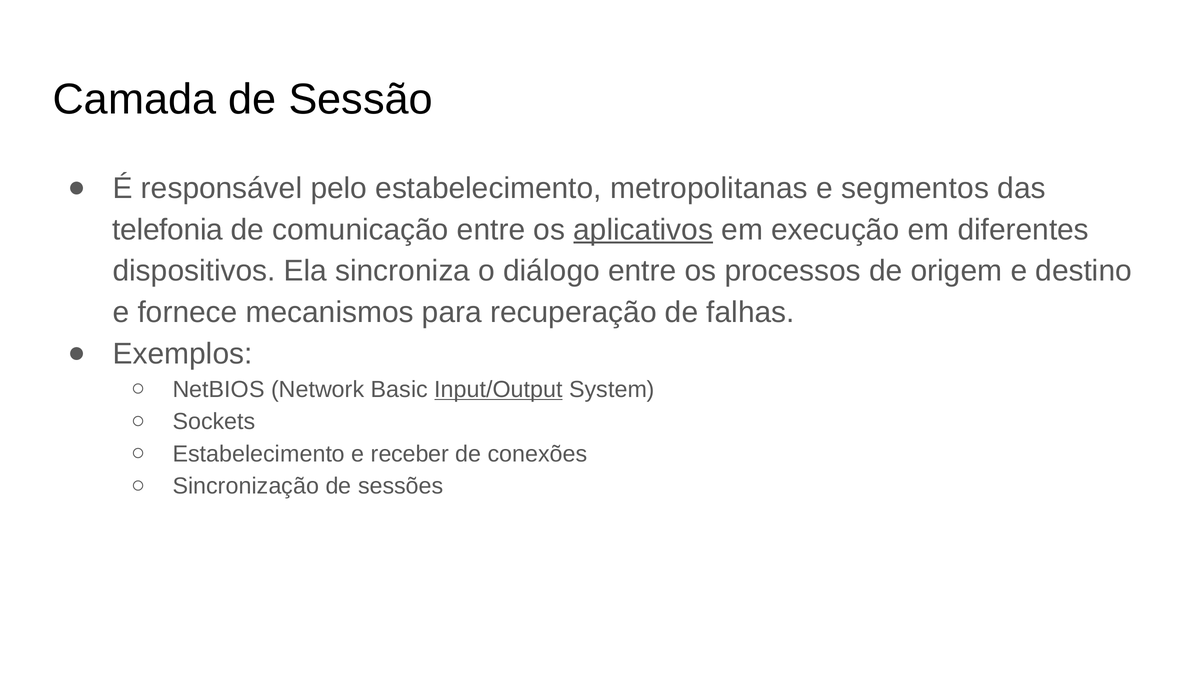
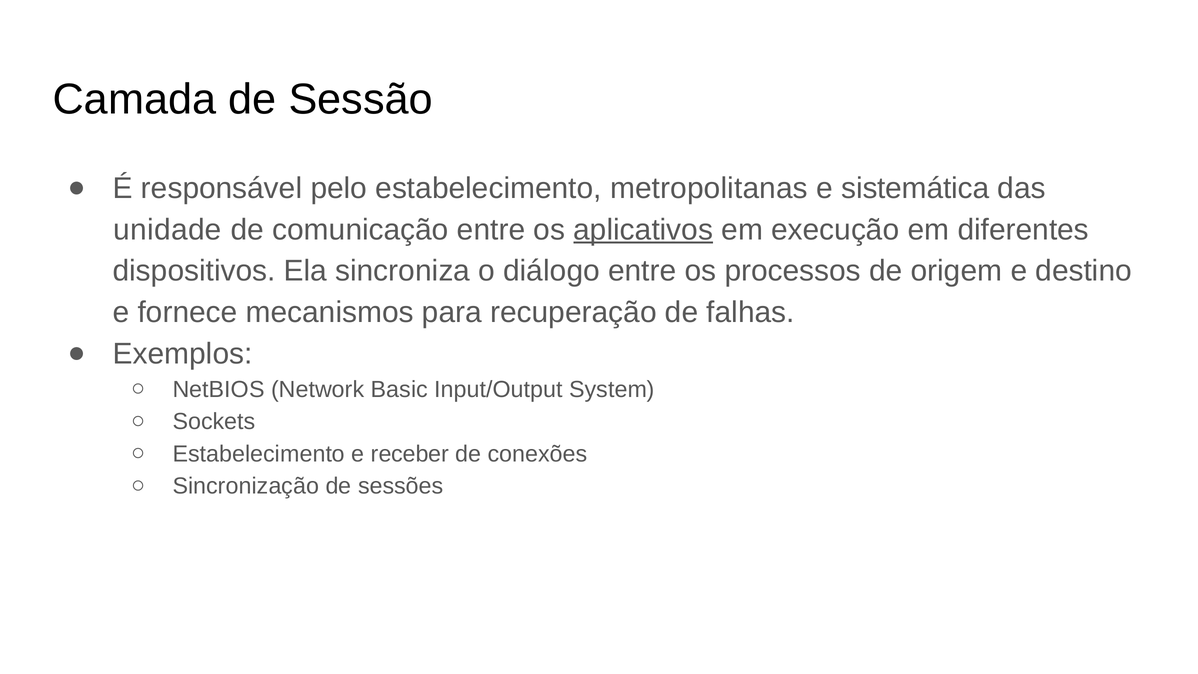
segmentos: segmentos -> sistemática (915, 188)
telefonia: telefonia -> unidade (167, 230)
Input/Output underline: present -> none (499, 389)
